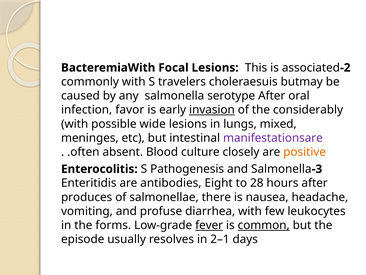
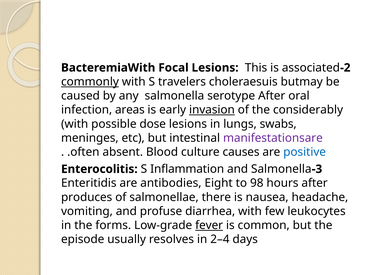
commonly underline: none -> present (90, 82)
favor: favor -> areas (130, 110)
wide: wide -> dose (153, 124)
mixed: mixed -> swabs (278, 124)
closely: closely -> causes (241, 152)
positive colour: orange -> blue (305, 152)
Pathogenesis: Pathogenesis -> Inflammation (187, 169)
28: 28 -> 98 (257, 183)
common underline: present -> none (264, 225)
2–1: 2–1 -> 2–4 (220, 239)
